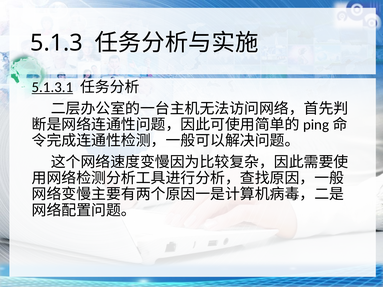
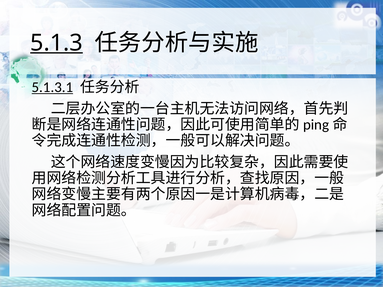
5.1.3 underline: none -> present (56, 43)
